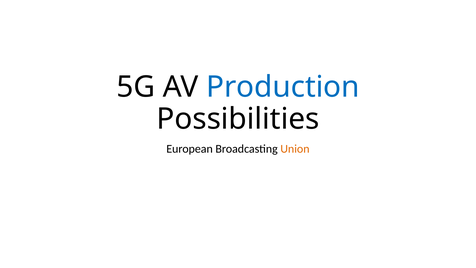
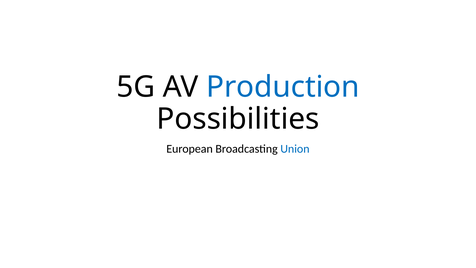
Union colour: orange -> blue (295, 149)
